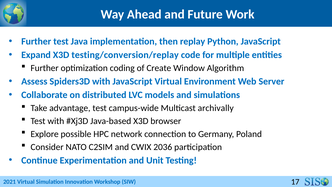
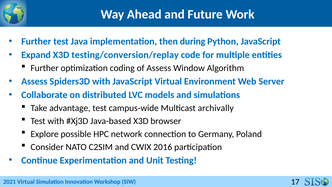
replay: replay -> during (193, 41)
of Create: Create -> Assess (159, 68)
2036: 2036 -> 2016 (163, 147)
